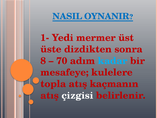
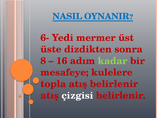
1-: 1- -> 6- (45, 38)
70: 70 -> 16 (62, 61)
kadar colour: light blue -> light green (113, 61)
atış kaçmanın: kaçmanın -> belirlenir (114, 84)
